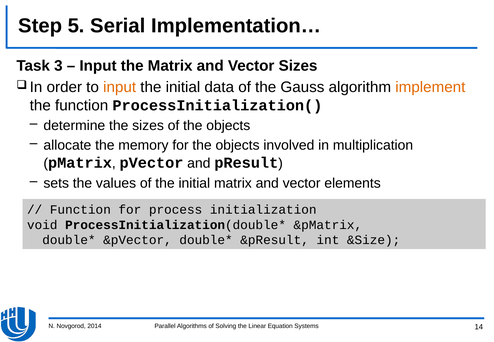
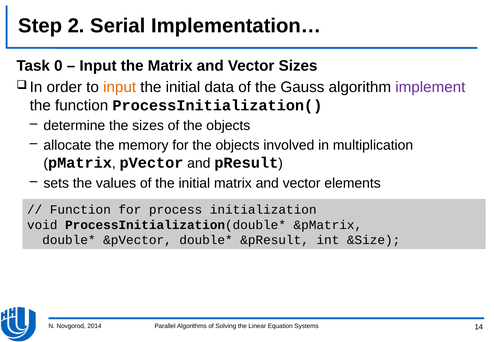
5: 5 -> 2 (76, 26)
3: 3 -> 0 (58, 66)
implement colour: orange -> purple (430, 87)
